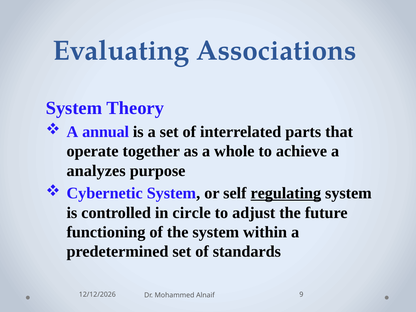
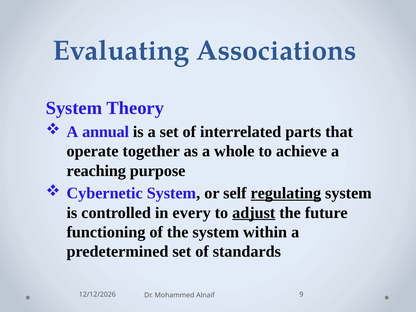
analyzes: analyzes -> reaching (96, 171)
circle: circle -> every (192, 213)
adjust underline: none -> present (254, 213)
